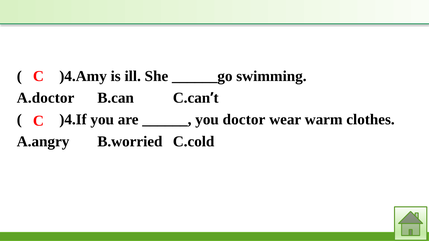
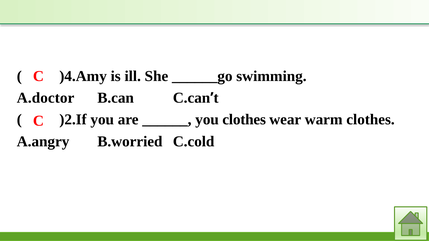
)4.If: )4.If -> )2.If (73, 120)
you doctor: doctor -> clothes (244, 120)
